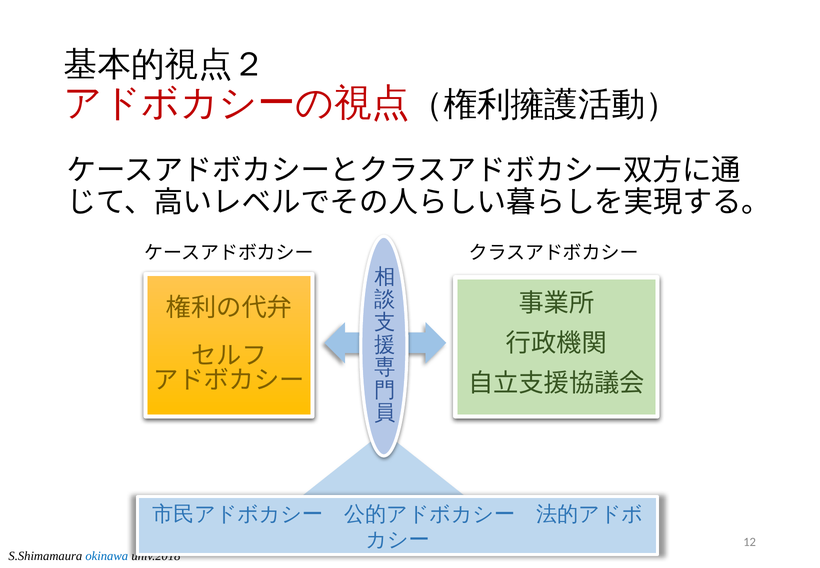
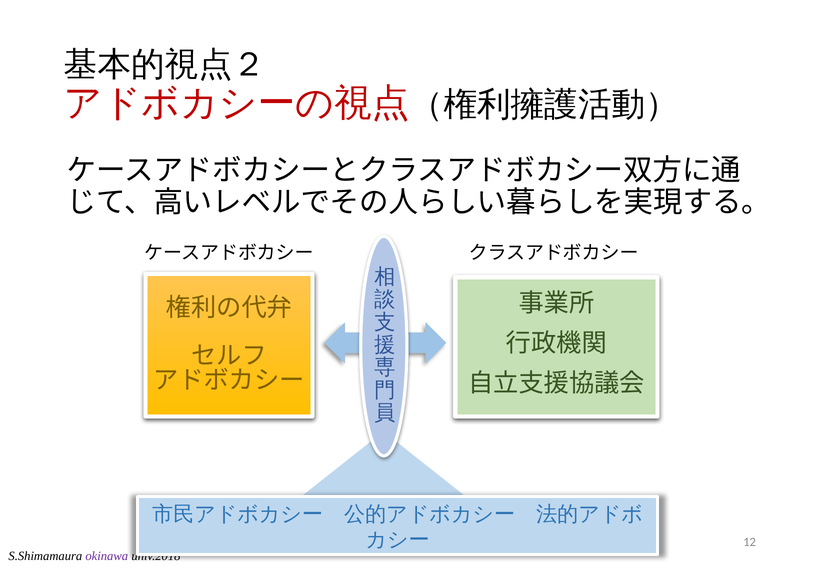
okinawa colour: blue -> purple (107, 556)
